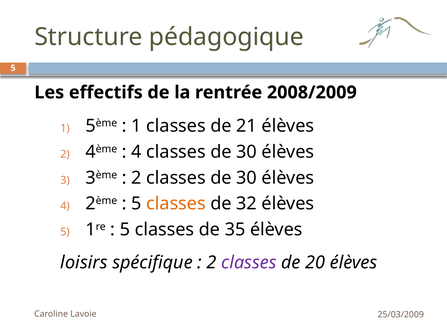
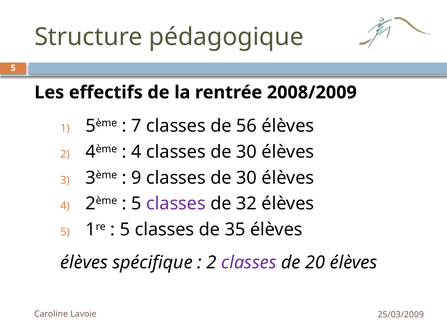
1: 1 -> 7 (136, 126)
21: 21 -> 56 (247, 126)
2: 2 -> 9 (136, 178)
classes colour: orange -> purple (176, 204)
loisirs: loisirs -> élèves (84, 263)
